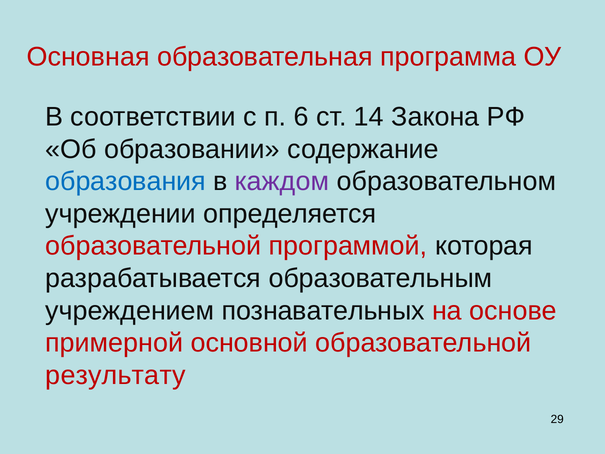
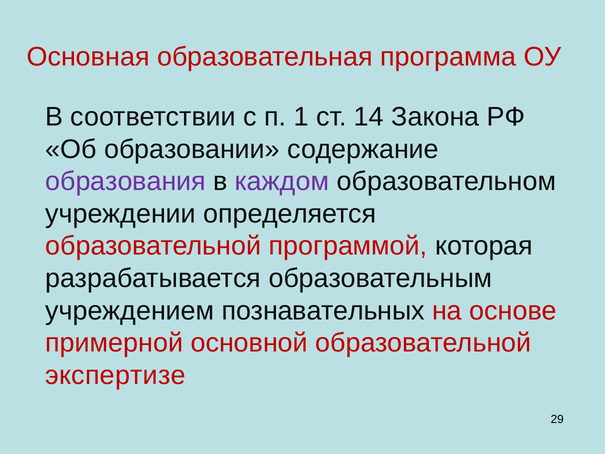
6: 6 -> 1 (301, 117)
образования colour: blue -> purple (126, 181)
результату: результату -> экспертизе (115, 375)
